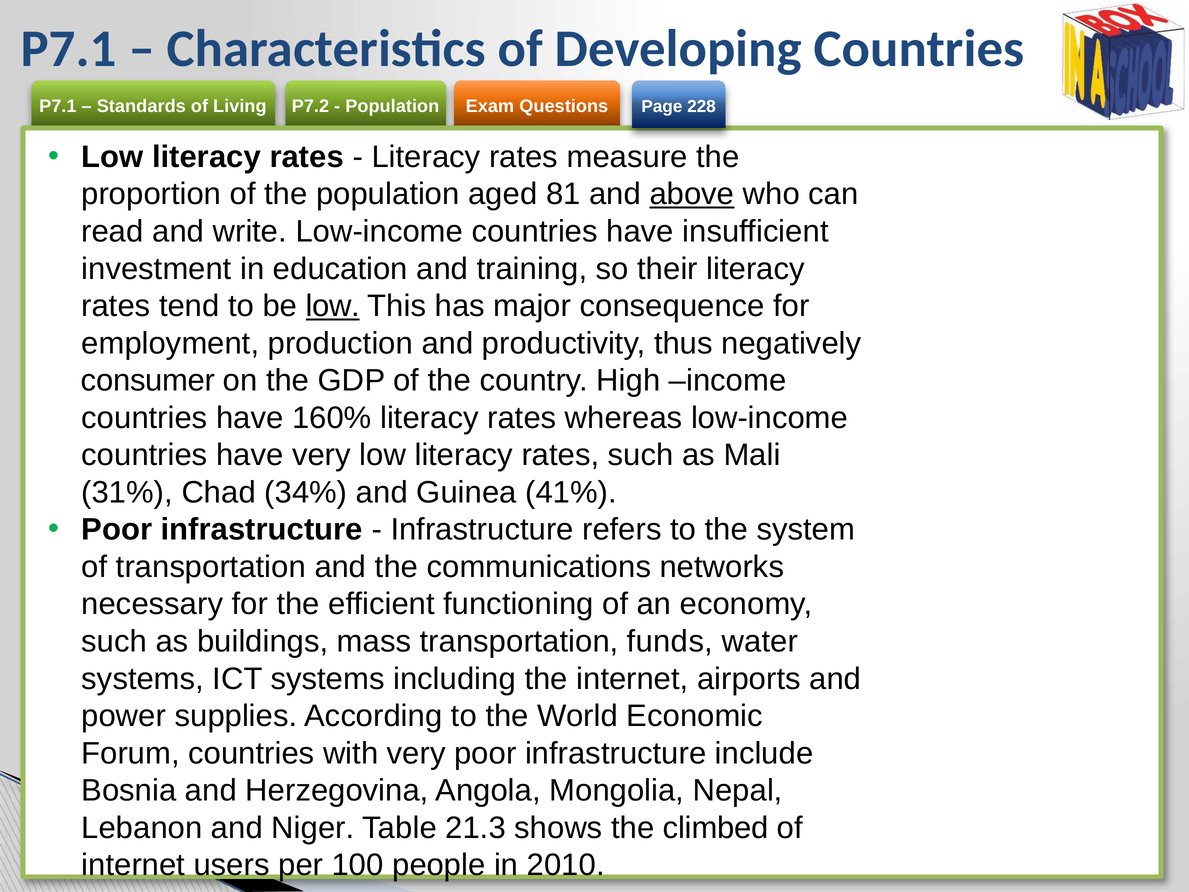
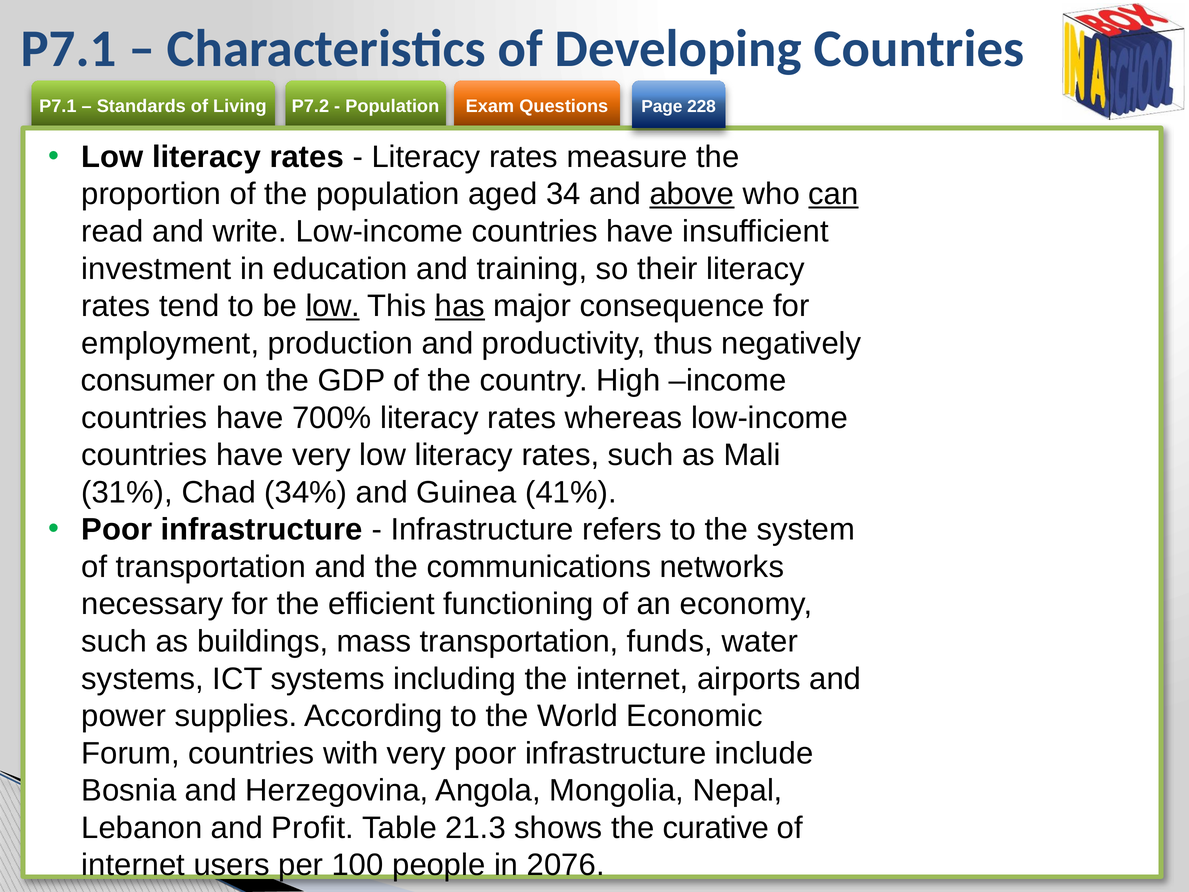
81: 81 -> 34 (563, 194)
can underline: none -> present (833, 194)
has underline: none -> present (460, 306)
160%: 160% -> 700% (332, 418)
Niger: Niger -> Profit (313, 828)
climbed: climbed -> curative (716, 828)
2010: 2010 -> 2076 (566, 865)
